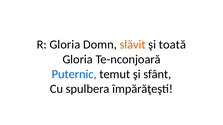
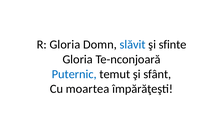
slăvit colour: orange -> blue (133, 45)
toată: toată -> sfinte (173, 45)
spulbera: spulbera -> moartea (88, 89)
